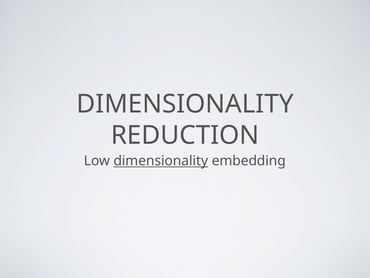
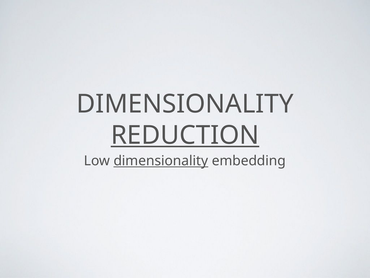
REDUCTION underline: none -> present (185, 135)
